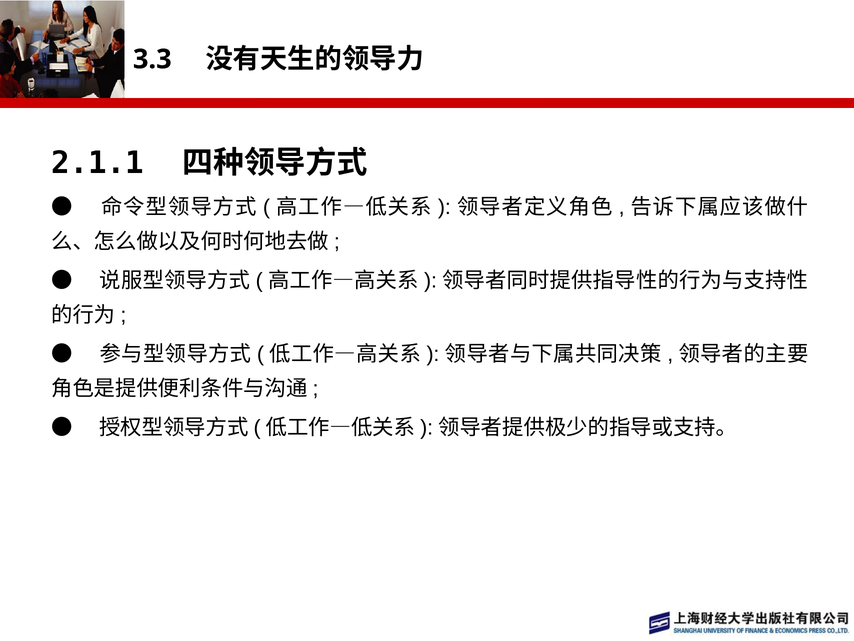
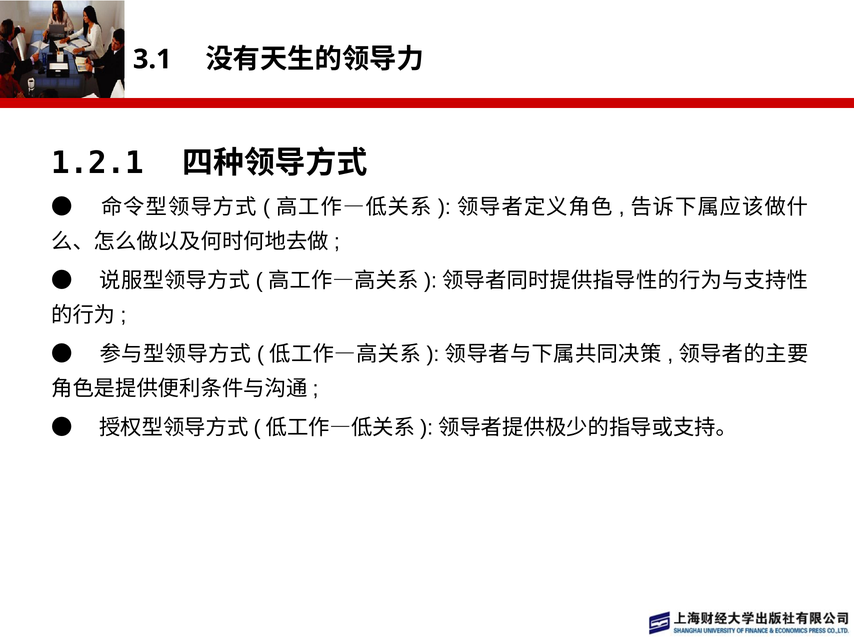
3.3: 3.3 -> 3.1 (152, 59)
2.1.1: 2.1.1 -> 1.2.1 (98, 163)
